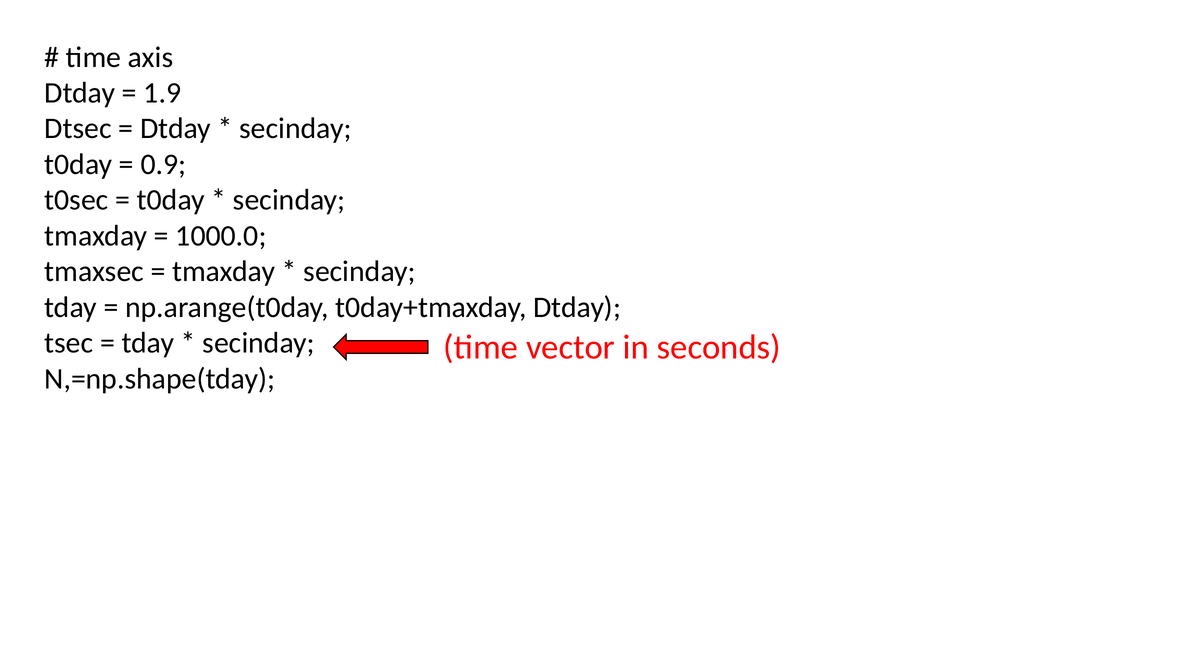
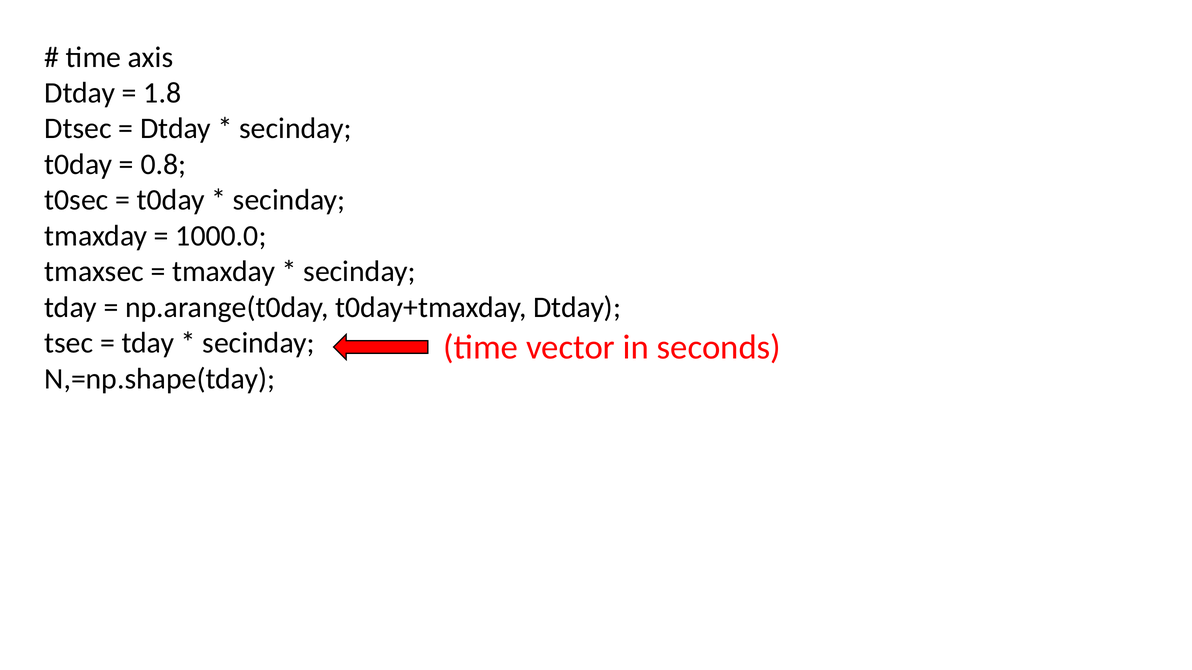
1.9: 1.9 -> 1.8 (162, 93)
0.9: 0.9 -> 0.8 (163, 164)
